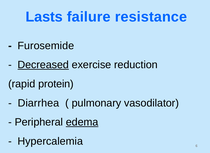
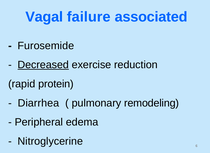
Lasts: Lasts -> Vagal (44, 17)
resistance: resistance -> associated (151, 17)
vasodilator: vasodilator -> remodeling (152, 103)
edema underline: present -> none (82, 122)
Hypercalemia: Hypercalemia -> Nitroglycerine (50, 141)
